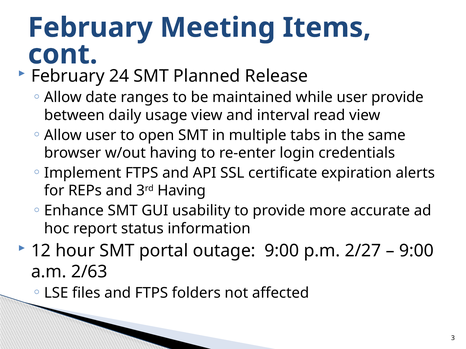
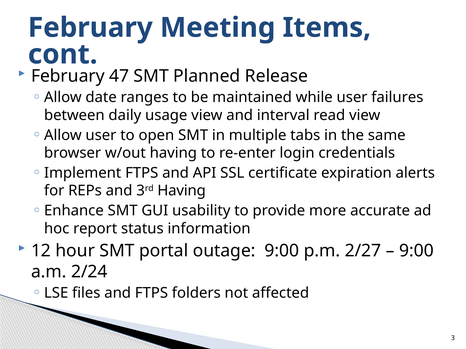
24: 24 -> 47 (119, 76)
user provide: provide -> failures (397, 98)
2/63: 2/63 -> 2/24 (89, 272)
